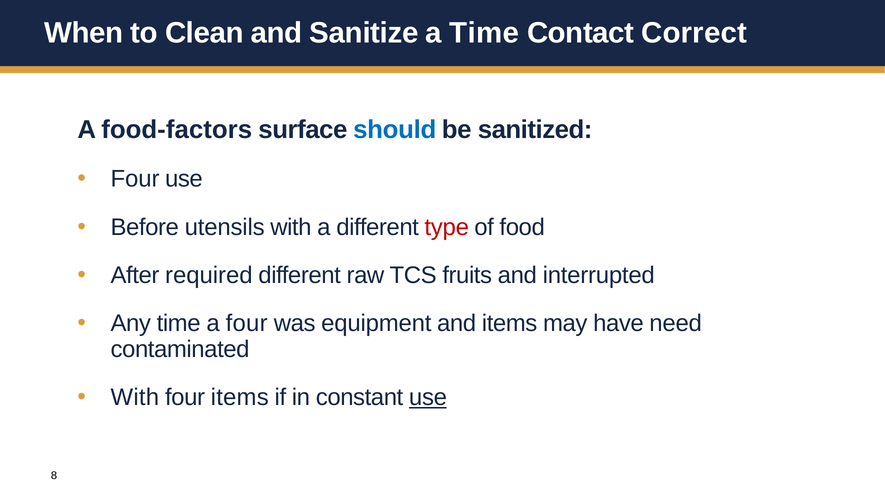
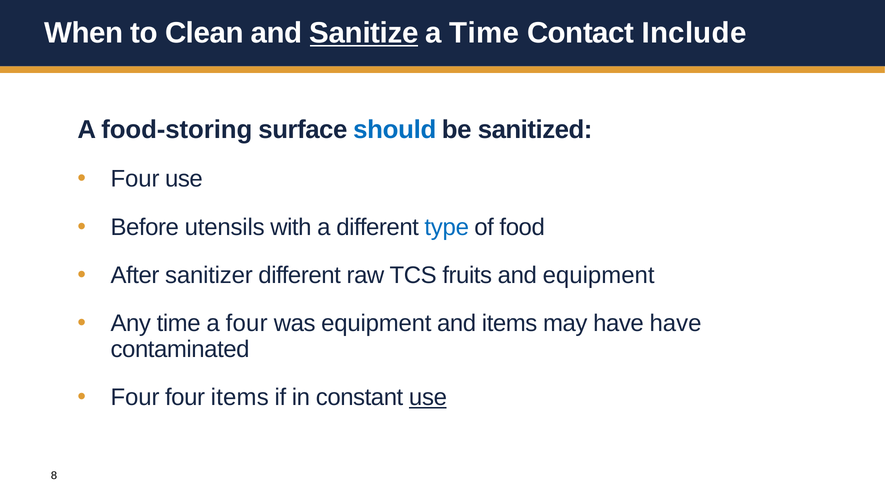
Sanitize underline: none -> present (364, 33)
Correct: Correct -> Include (694, 33)
food-factors: food-factors -> food-storing (177, 130)
type colour: red -> blue (447, 227)
required: required -> sanitizer (209, 275)
and interrupted: interrupted -> equipment (599, 275)
have need: need -> have (676, 323)
With: With -> Four (135, 397)
